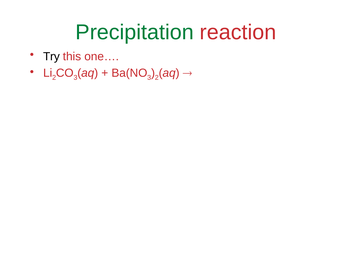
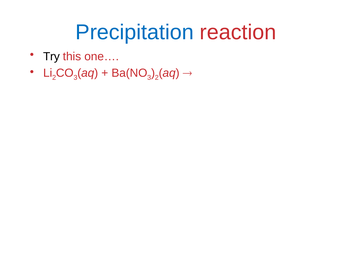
Precipitation colour: green -> blue (135, 32)
